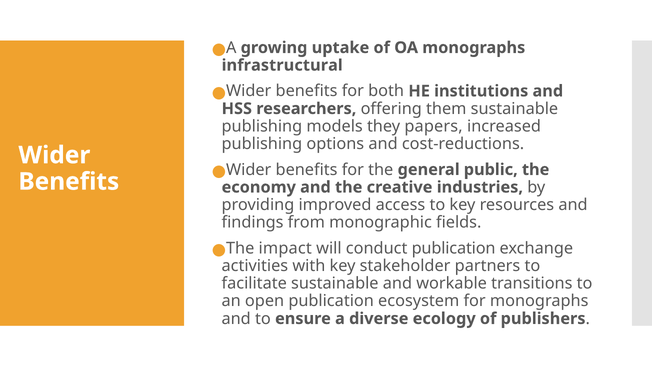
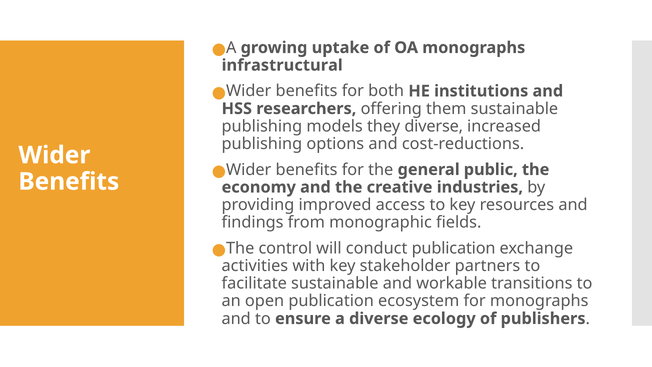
they papers: papers -> diverse (434, 126)
impact: impact -> control (285, 248)
